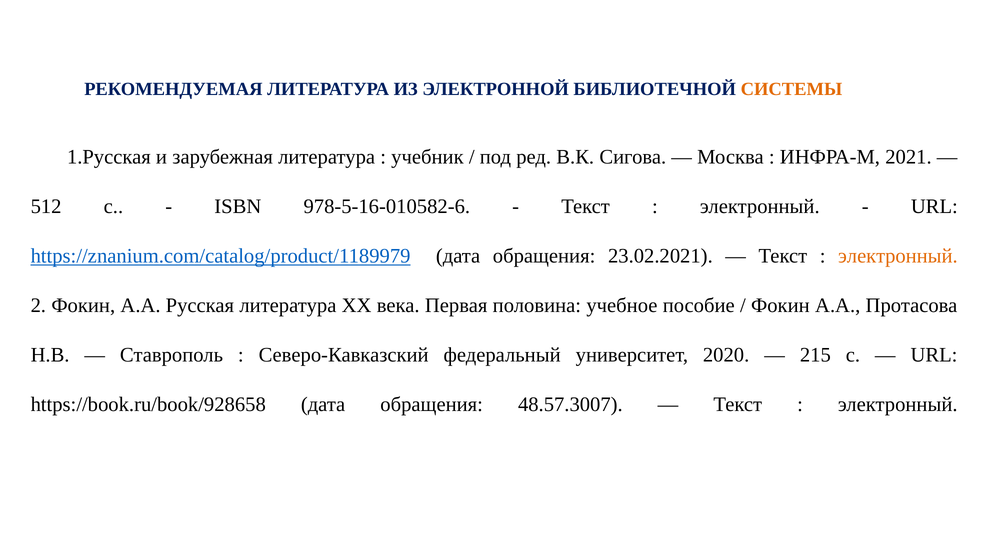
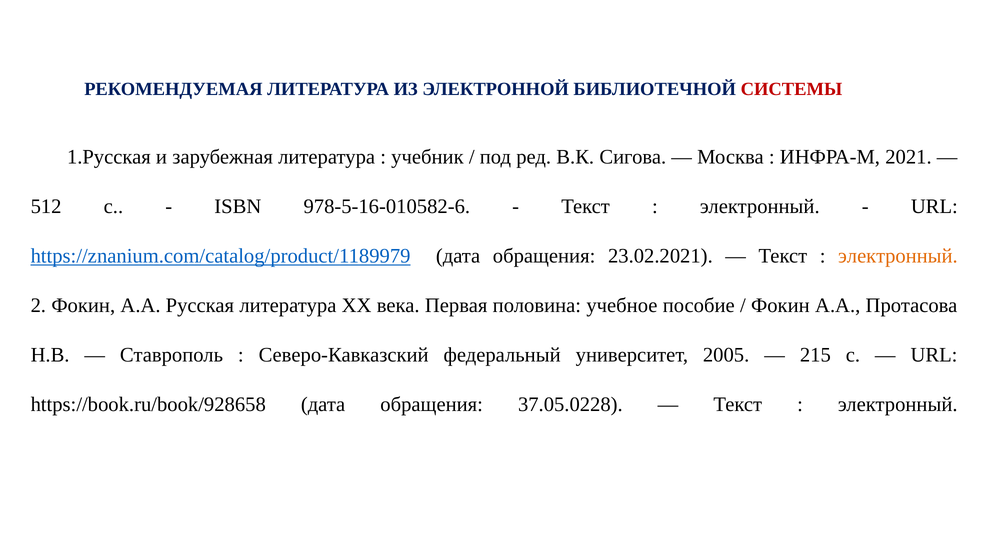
СИСТЕМЫ colour: orange -> red (791, 89)
2020: 2020 -> 2005 (726, 355)
48.57.3007: 48.57.3007 -> 37.05.0228 (570, 404)
